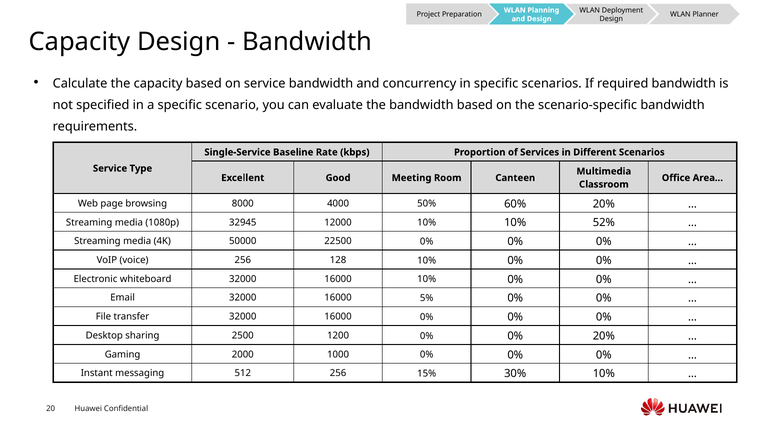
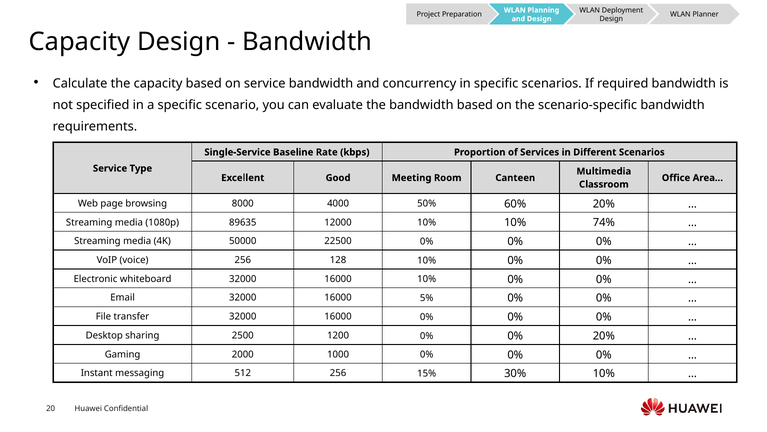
32945: 32945 -> 89635 (243, 222)
52%: 52% -> 74% (604, 222)
